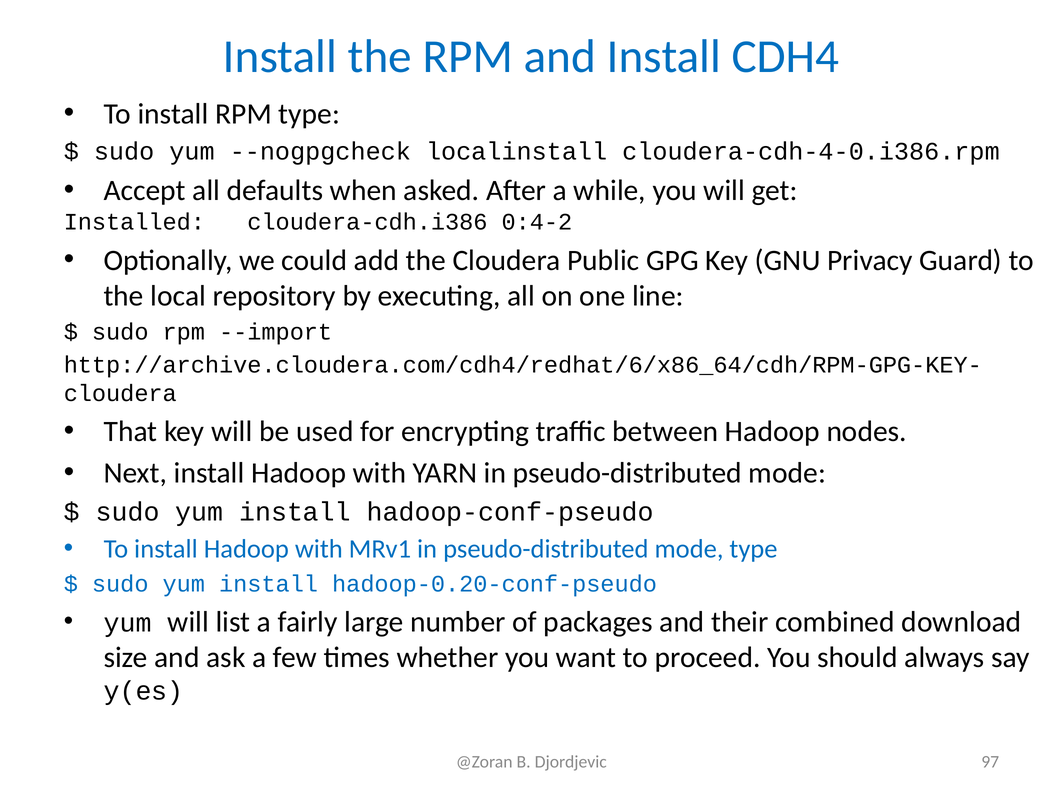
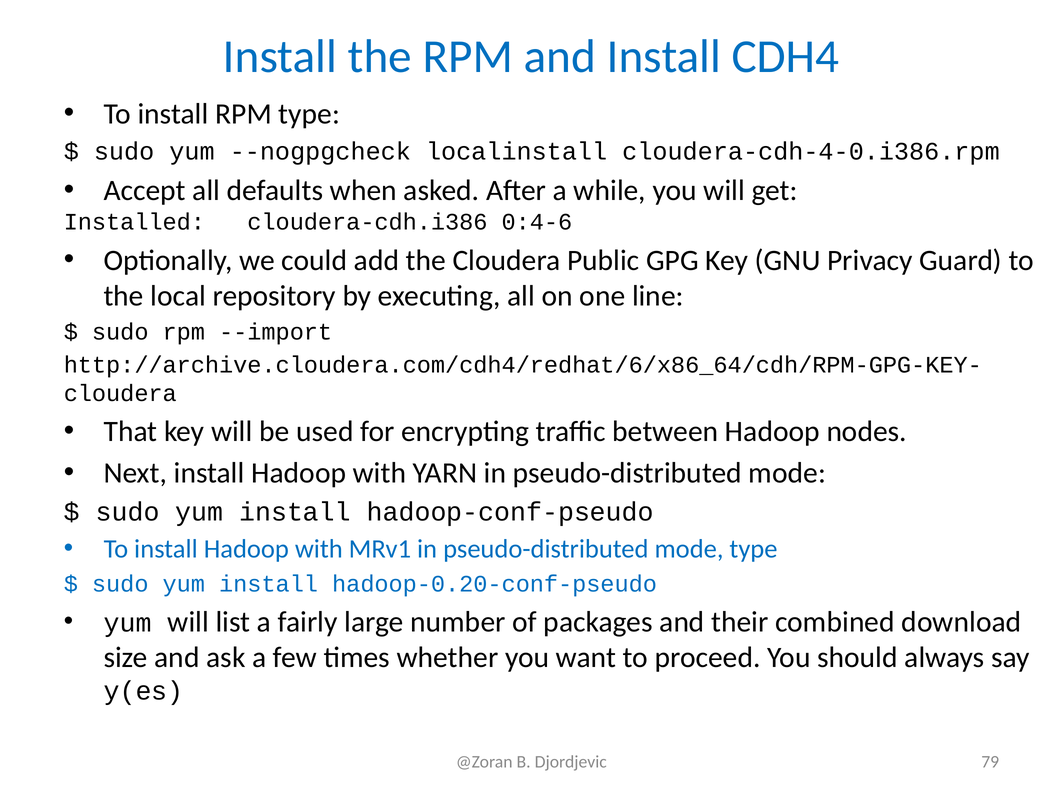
0:4-2: 0:4-2 -> 0:4-6 (537, 222)
97: 97 -> 79 (990, 761)
